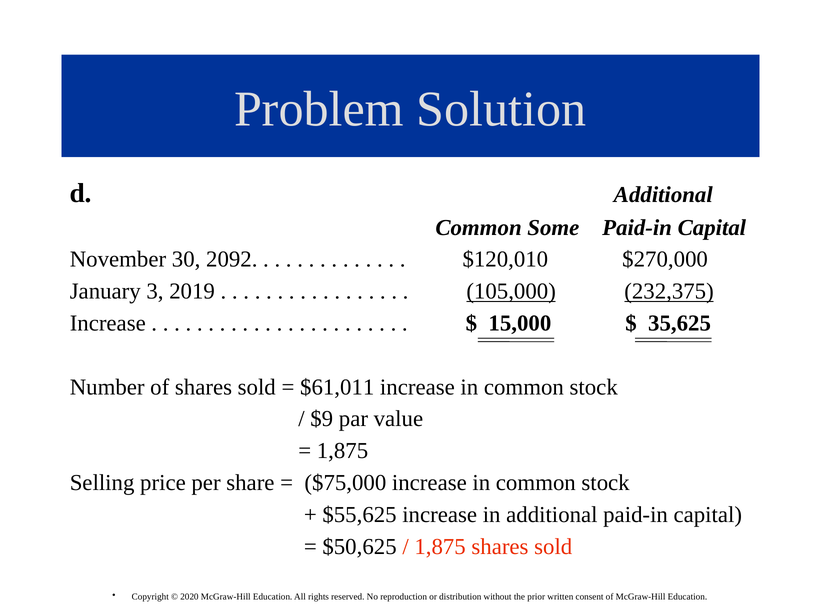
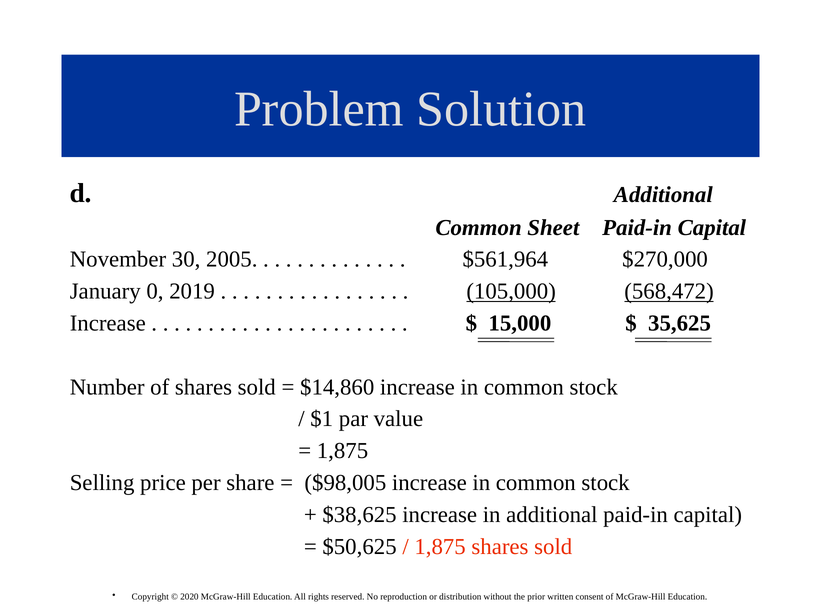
Some: Some -> Sheet (553, 228)
2092: 2092 -> 2005 (232, 260)
$120,010: $120,010 -> $561,964 (505, 260)
3: 3 -> 0 (155, 292)
232,375: 232,375 -> 568,472 (669, 292)
$61,011: $61,011 -> $14,860 (337, 388)
$9: $9 -> $1 (322, 419)
$75,000: $75,000 -> $98,005 (345, 483)
$55,625: $55,625 -> $38,625 (360, 515)
